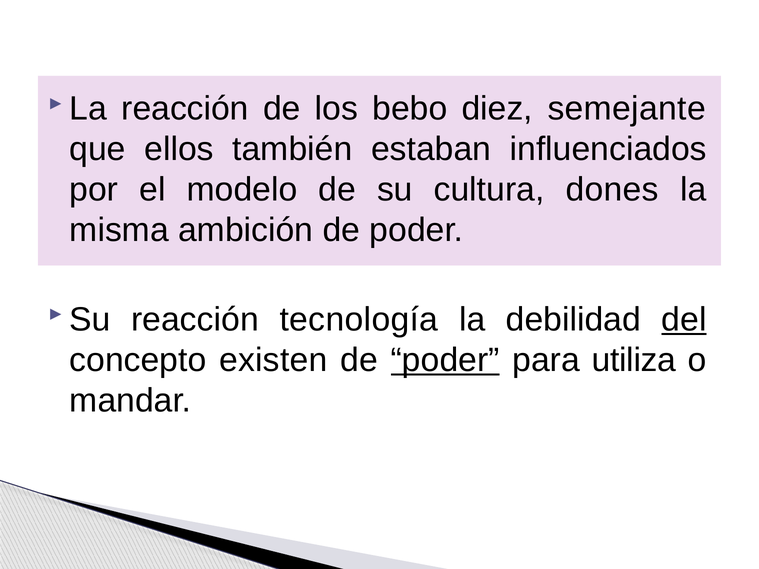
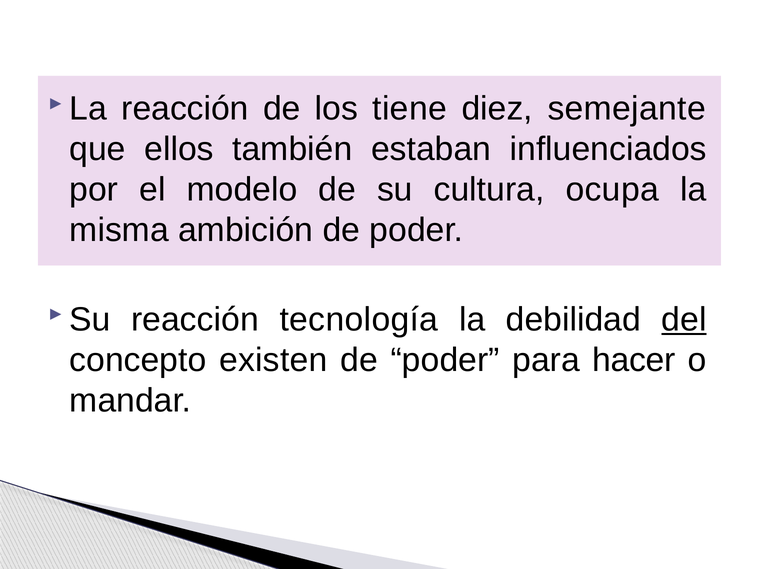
bebo: bebo -> tiene (410, 109)
dones: dones -> ocupa (612, 190)
poder underline: present -> none (445, 360)
utiliza: utiliza -> hacer (634, 360)
